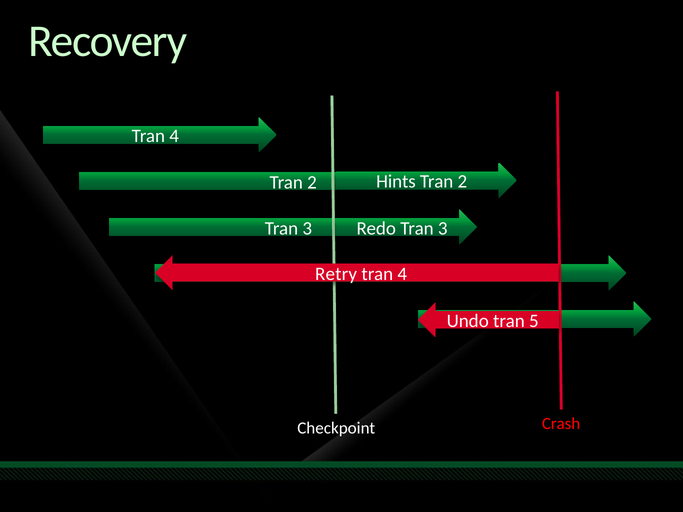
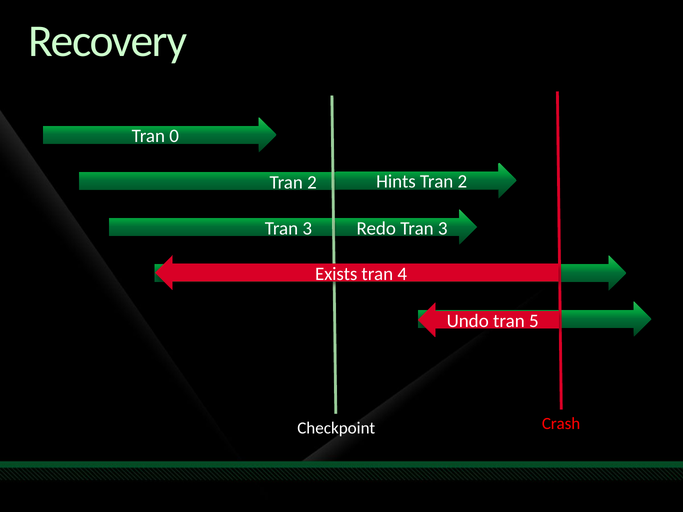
4: 4 -> 0 (174, 136)
Retry: Retry -> Exists (336, 274)
